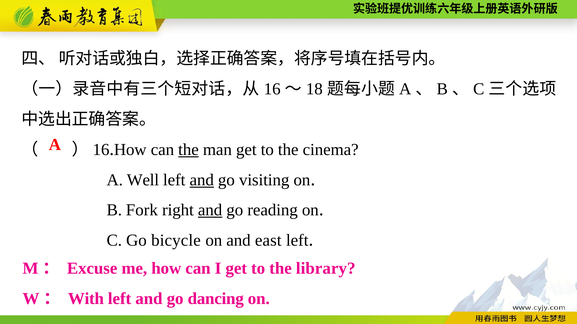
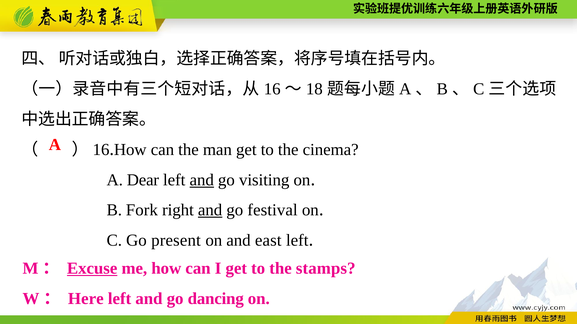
the underline: present -> none (189, 150)
Well: Well -> Dear (143, 180)
reading: reading -> festival (273, 210)
bicycle: bicycle -> present (176, 241)
Excuse underline: none -> present (92, 269)
library: library -> stamps (326, 269)
With: With -> Here (86, 299)
